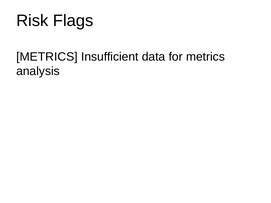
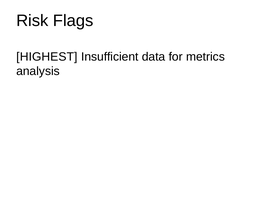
METRICS: METRICS -> HIGHEST (47, 57)
